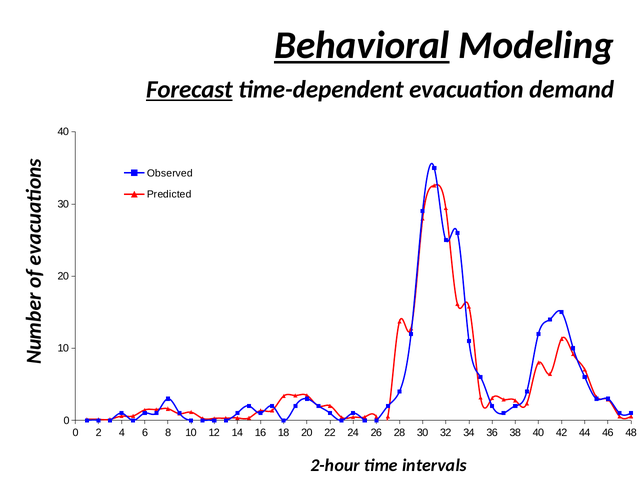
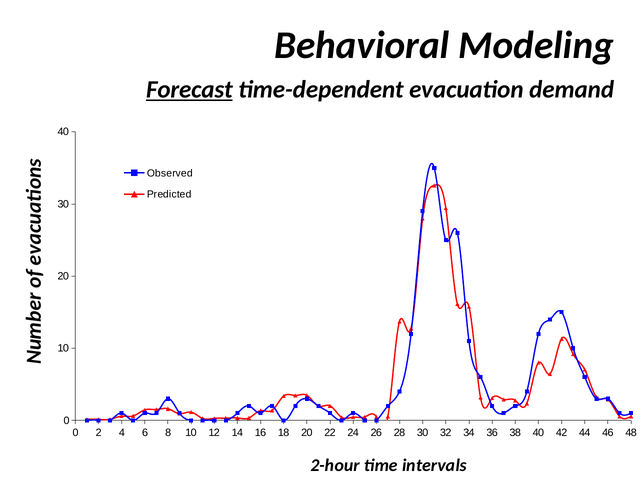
Behavioral underline: present -> none (362, 45)
